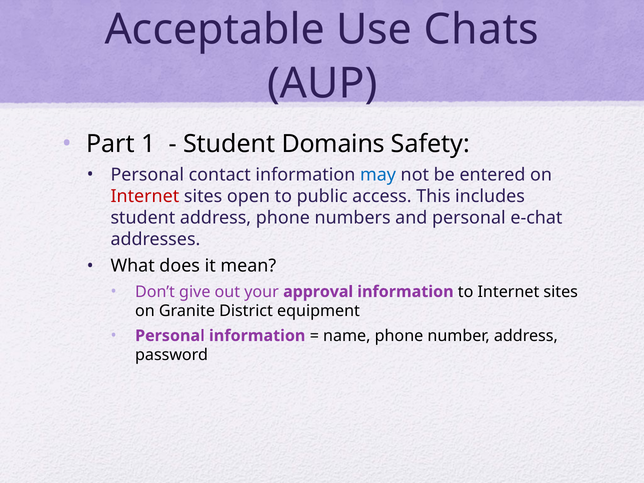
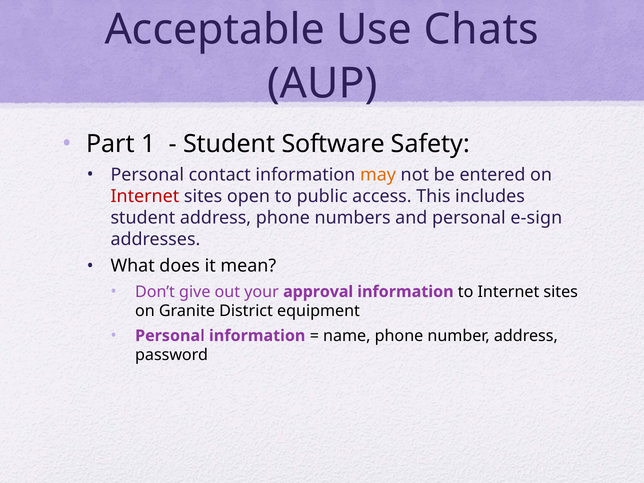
Domains: Domains -> Software (333, 144)
may colour: blue -> orange (378, 175)
e-chat: e-chat -> e-sign (536, 218)
